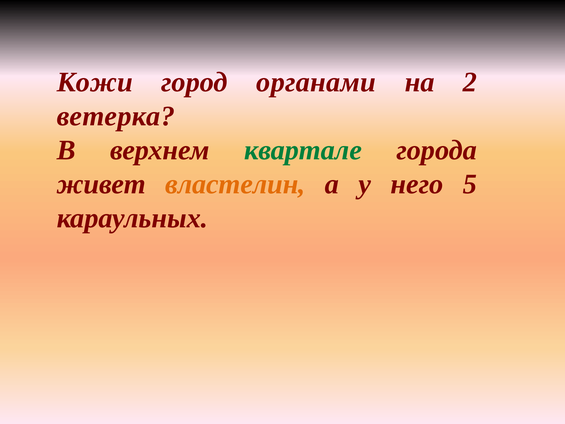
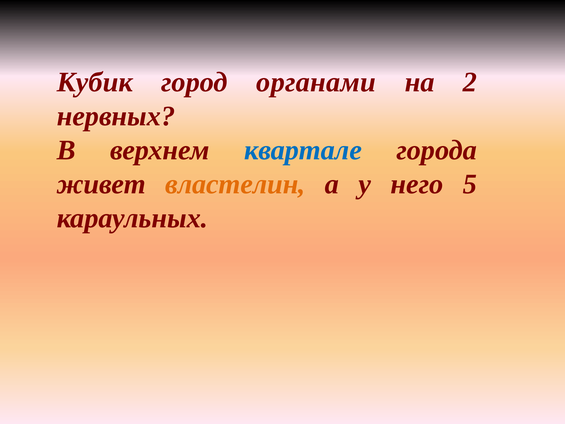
Кожи: Кожи -> Кубик (95, 82)
ветерка: ветерка -> нервных (116, 116)
квартале colour: green -> blue (303, 150)
